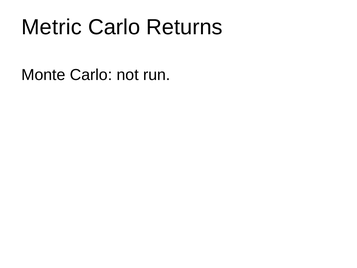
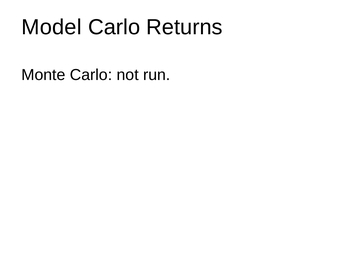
Metric: Metric -> Model (52, 27)
